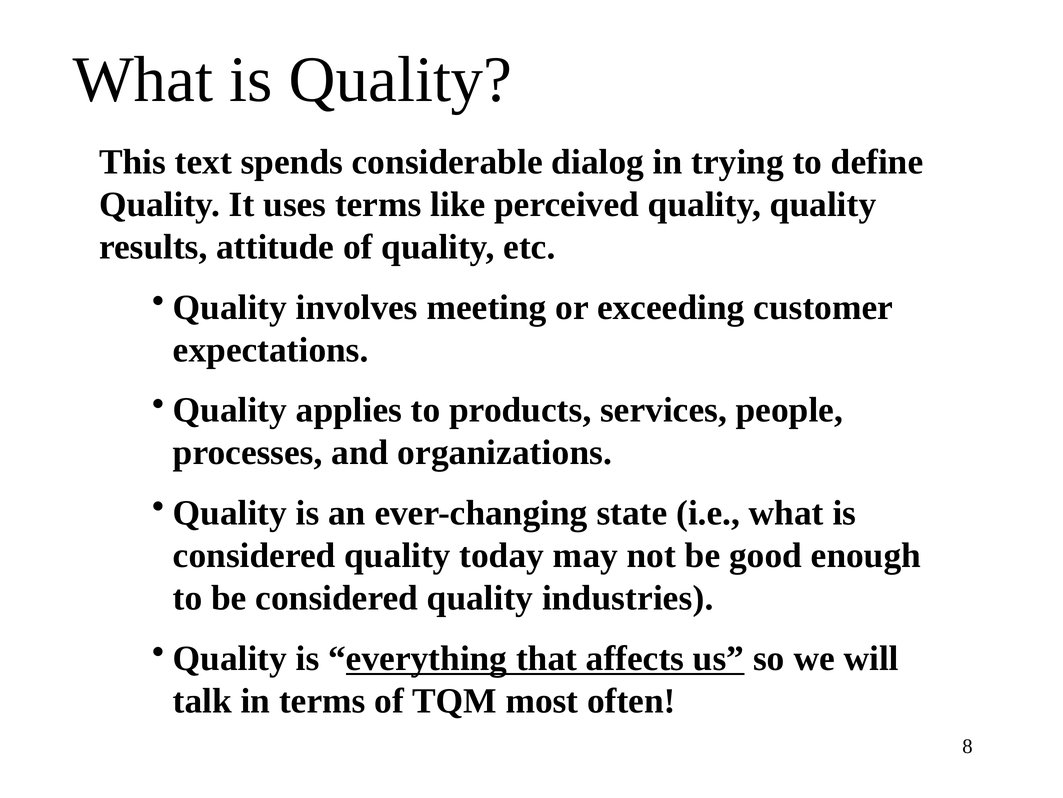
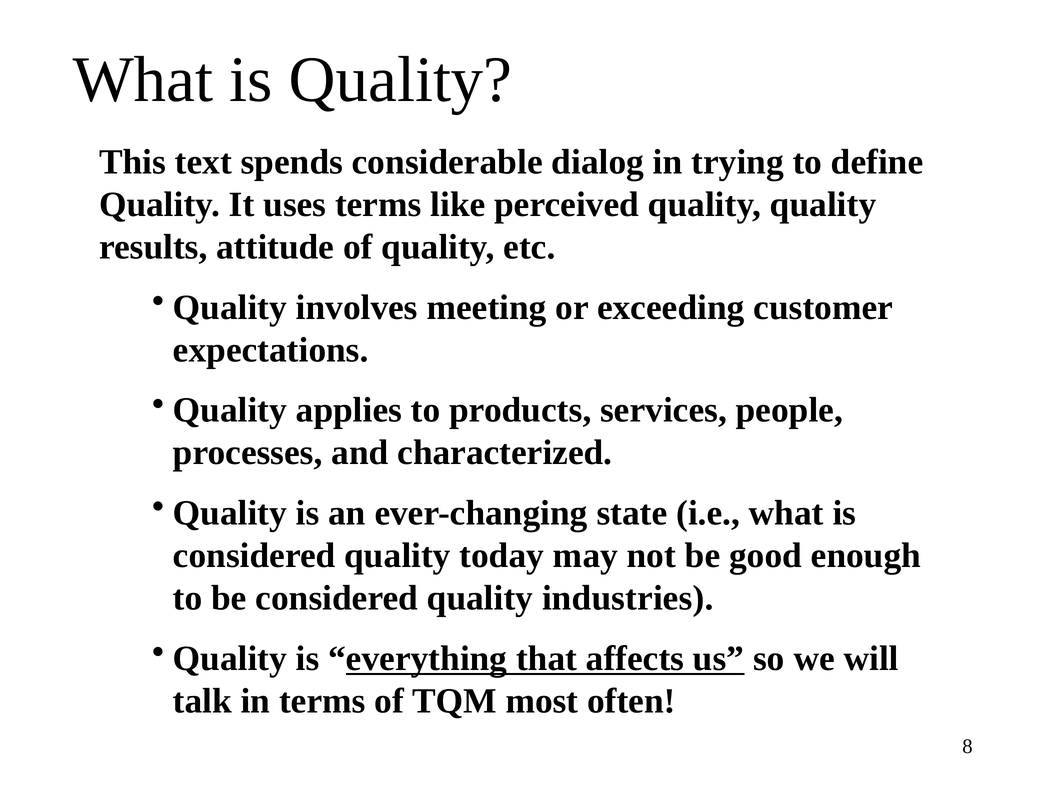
organizations: organizations -> characterized (505, 452)
